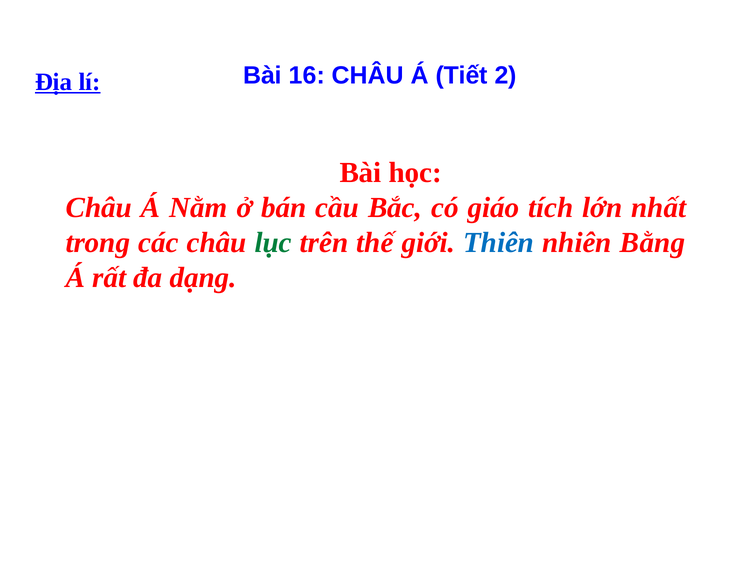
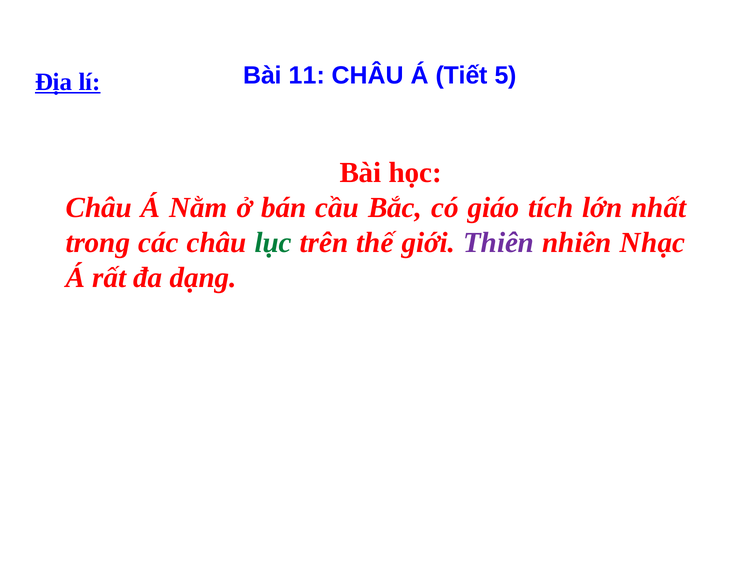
16: 16 -> 11 (307, 76)
2: 2 -> 5 (506, 76)
Thiên colour: blue -> purple (499, 243)
Bằng: Bằng -> Nhạc (653, 243)
